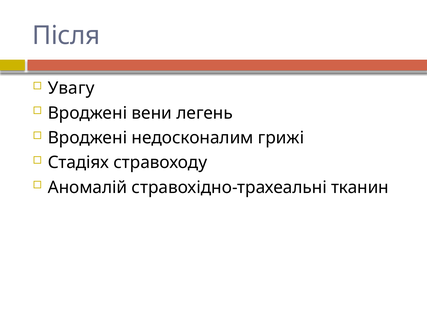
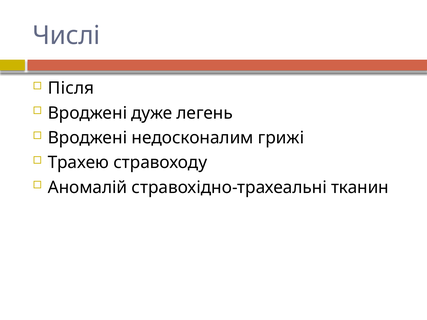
Після: Після -> Числі (66, 36)
Увагу: Увагу -> Після (71, 88)
вени: вени -> дуже (152, 113)
Стадіях: Стадіях -> Трахею (78, 163)
